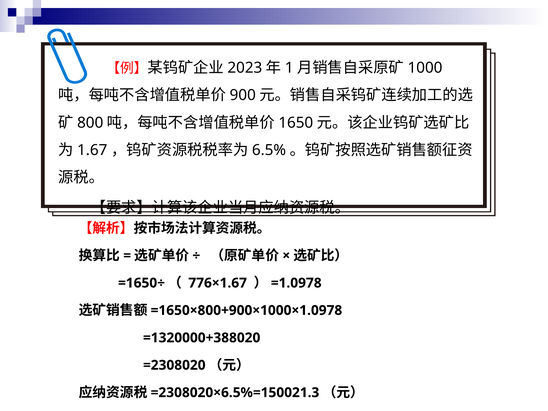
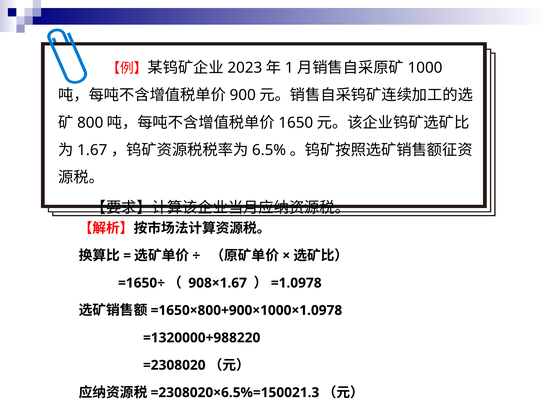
776×1.67: 776×1.67 -> 908×1.67 (218, 283)
=1320000+388020: =1320000+388020 -> =1320000+988220 (202, 338)
